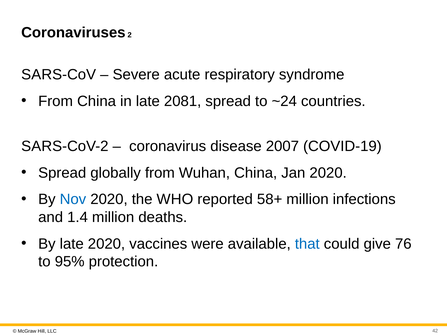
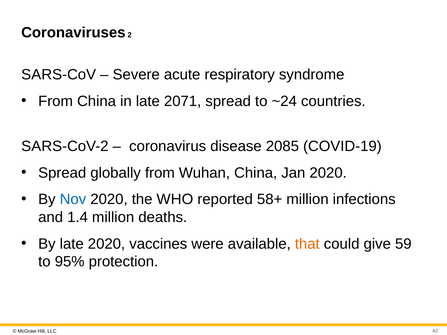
2081: 2081 -> 2071 (183, 101)
2007: 2007 -> 2085 (282, 146)
that colour: blue -> orange (307, 244)
76: 76 -> 59 (403, 244)
